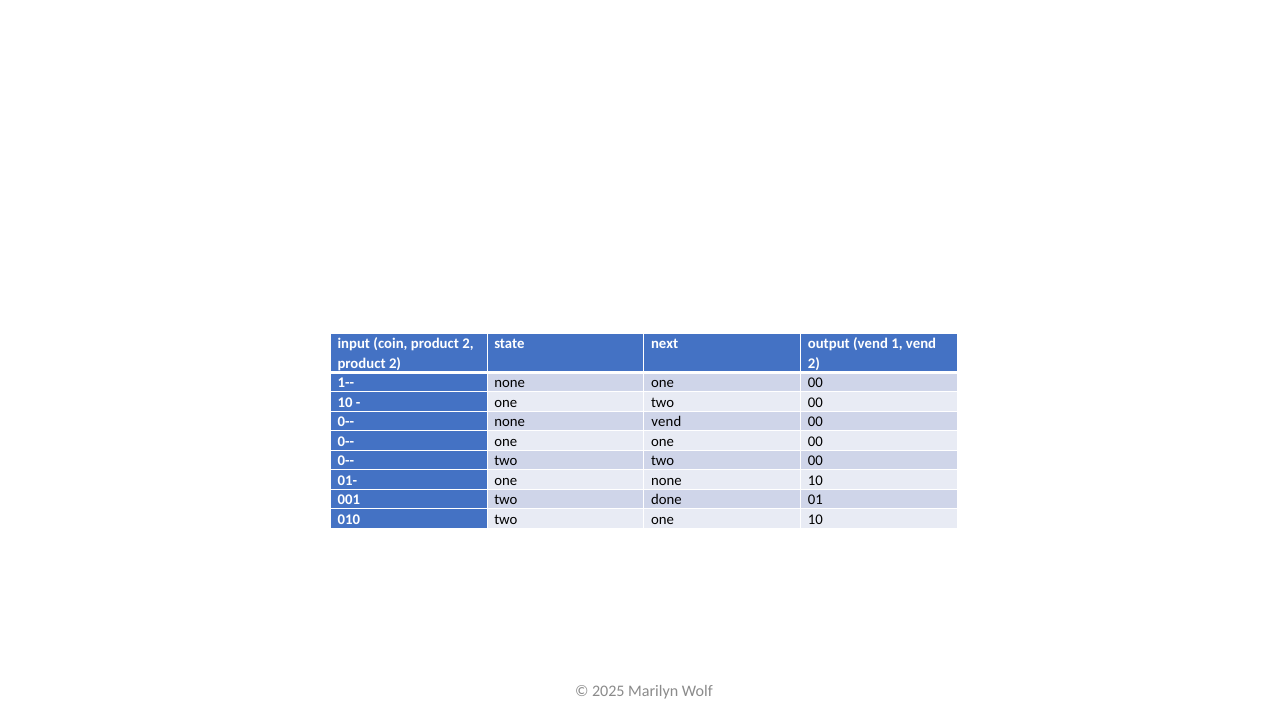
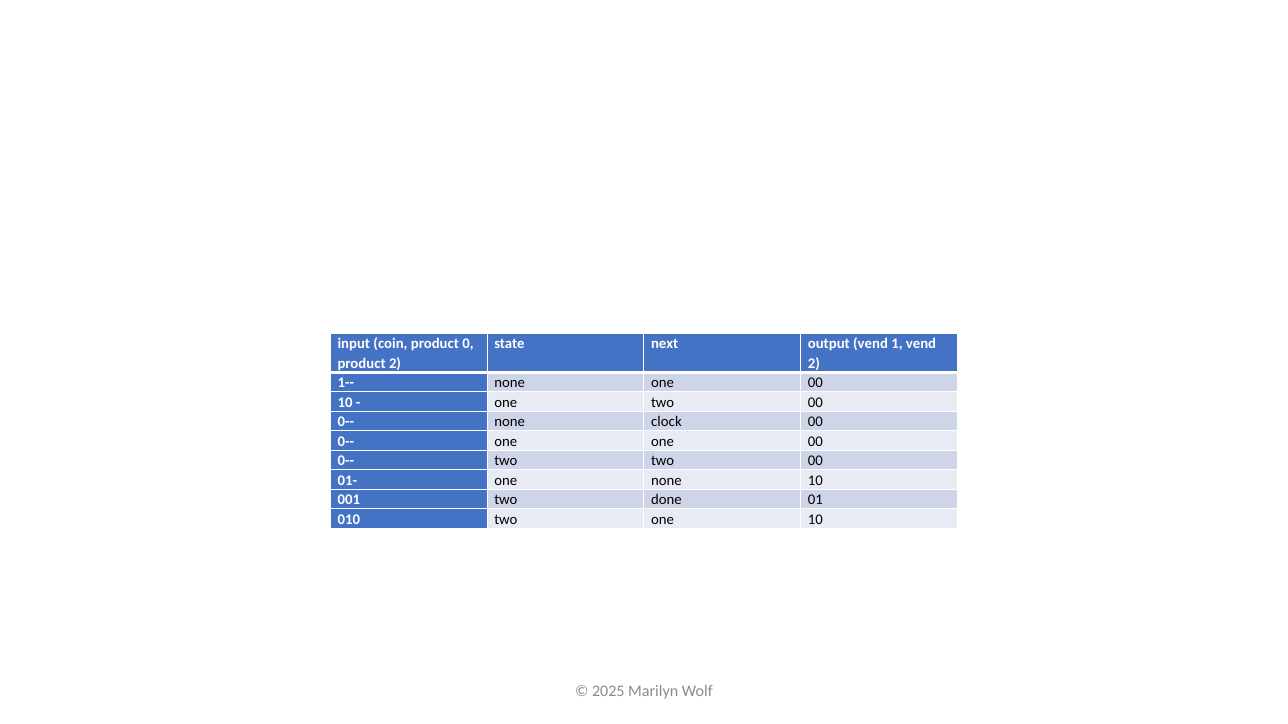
coin product 2: 2 -> 0 (468, 344)
none vend: vend -> clock (666, 422)
